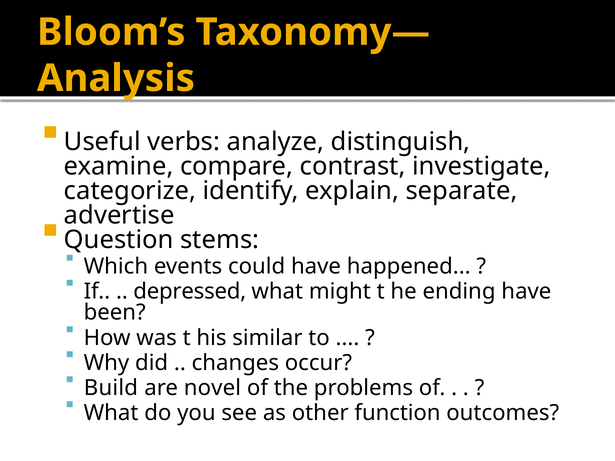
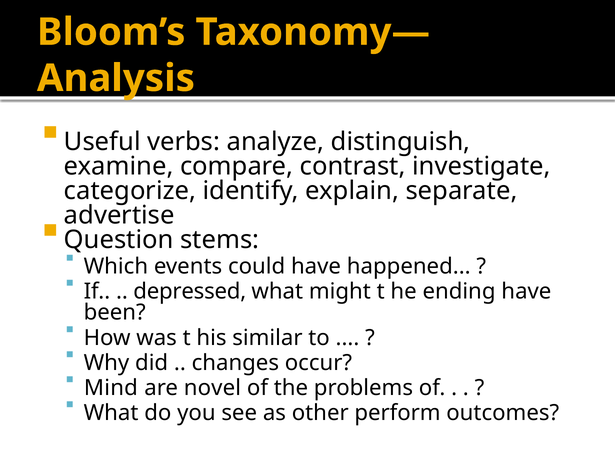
Build: Build -> Mind (111, 388)
function: function -> perform (397, 413)
